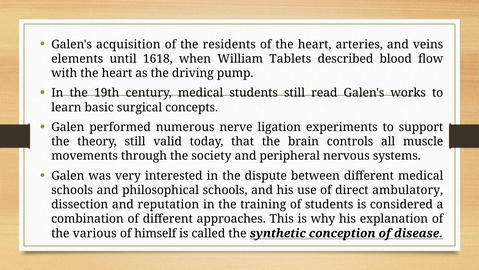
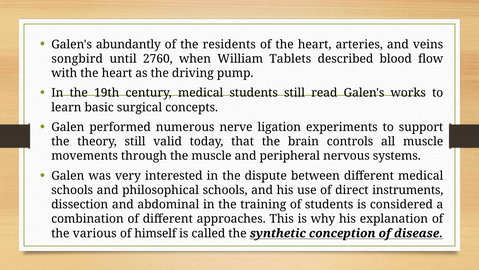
acquisition: acquisition -> abundantly (128, 44)
elements: elements -> songbird (77, 59)
1618: 1618 -> 2760 (158, 59)
the society: society -> muscle (211, 156)
ambulatory: ambulatory -> instruments (408, 190)
reputation: reputation -> abdominal (168, 204)
